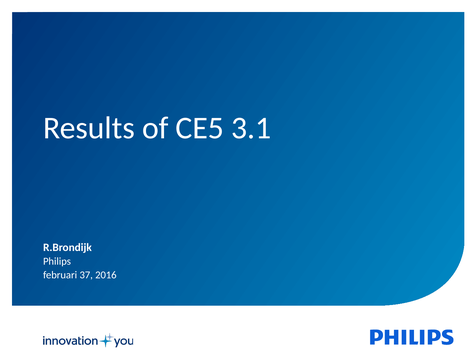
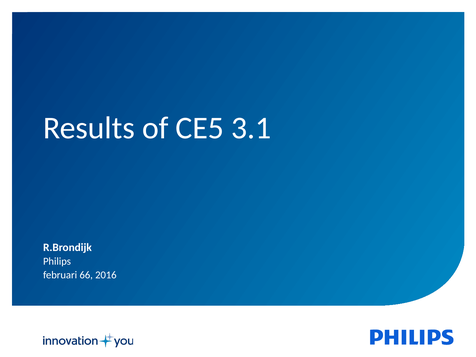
37: 37 -> 66 (86, 275)
